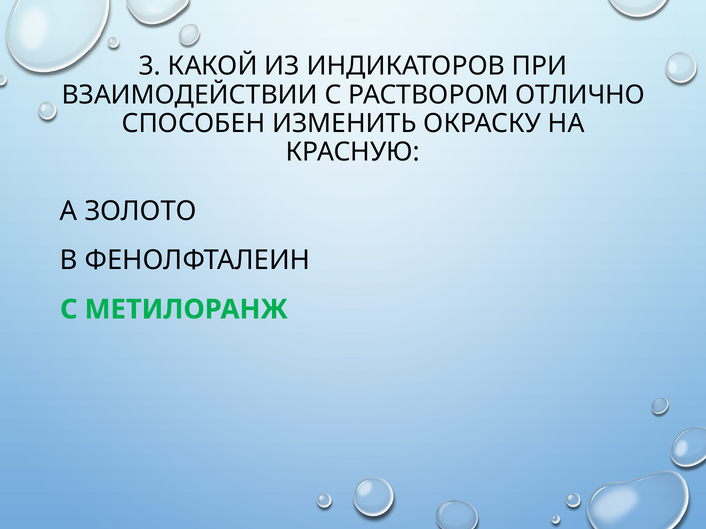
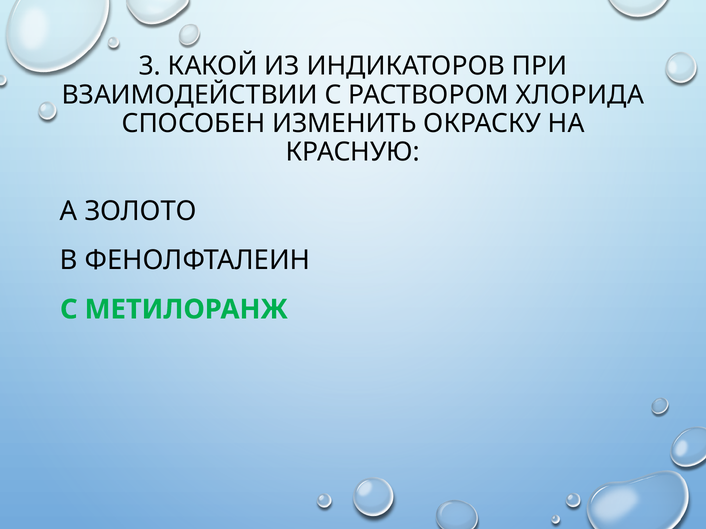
ОТЛИЧНО: ОТЛИЧНО -> ХЛОРИДА (580, 95)
